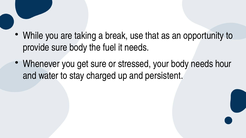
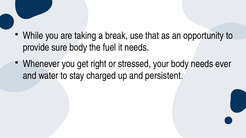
get sure: sure -> right (98, 64)
hour: hour -> ever (223, 64)
